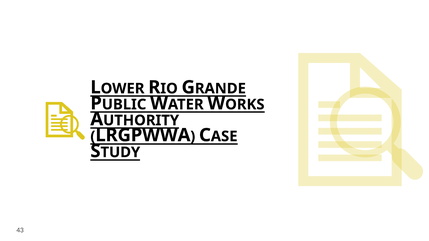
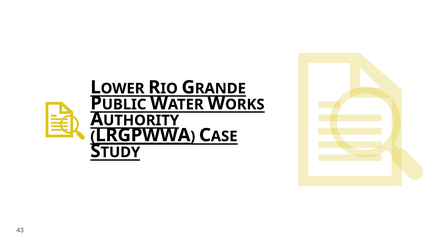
LRGPWWA underline: none -> present (143, 135)
